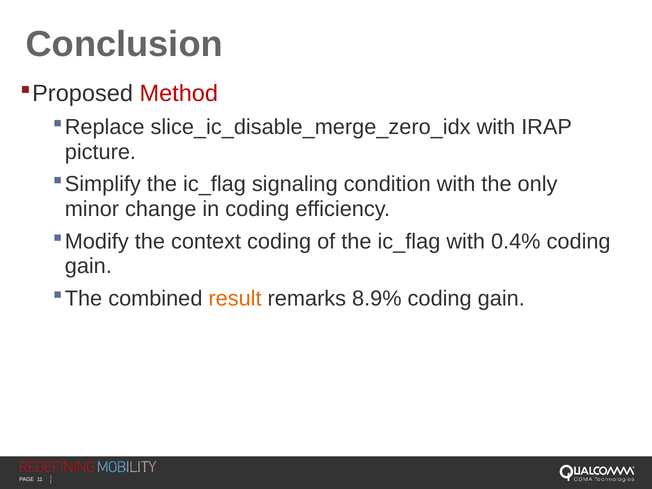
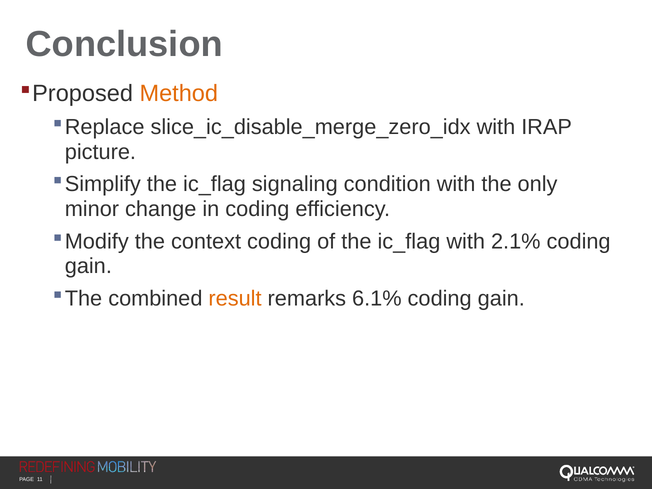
Method colour: red -> orange (179, 94)
0.4%: 0.4% -> 2.1% (516, 241)
8.9%: 8.9% -> 6.1% (377, 298)
